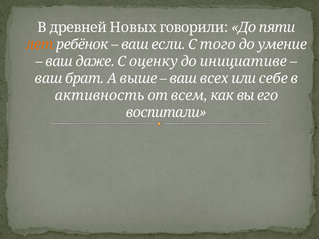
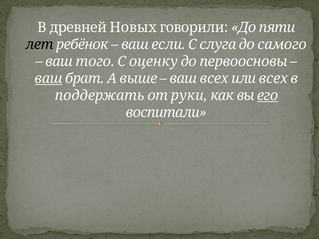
лет colour: orange -> black (40, 45)
того: того -> слуга (218, 45)
умение: умение -> самого (282, 45)
даже: даже -> того (95, 62)
инициативе: инициативе -> первоосновы (244, 62)
ваш underline: none -> present (49, 79)
или себе: себе -> всех (273, 79)
активность: активность -> поддержать (100, 96)
всем: всем -> руки (189, 96)
его underline: none -> present (268, 96)
